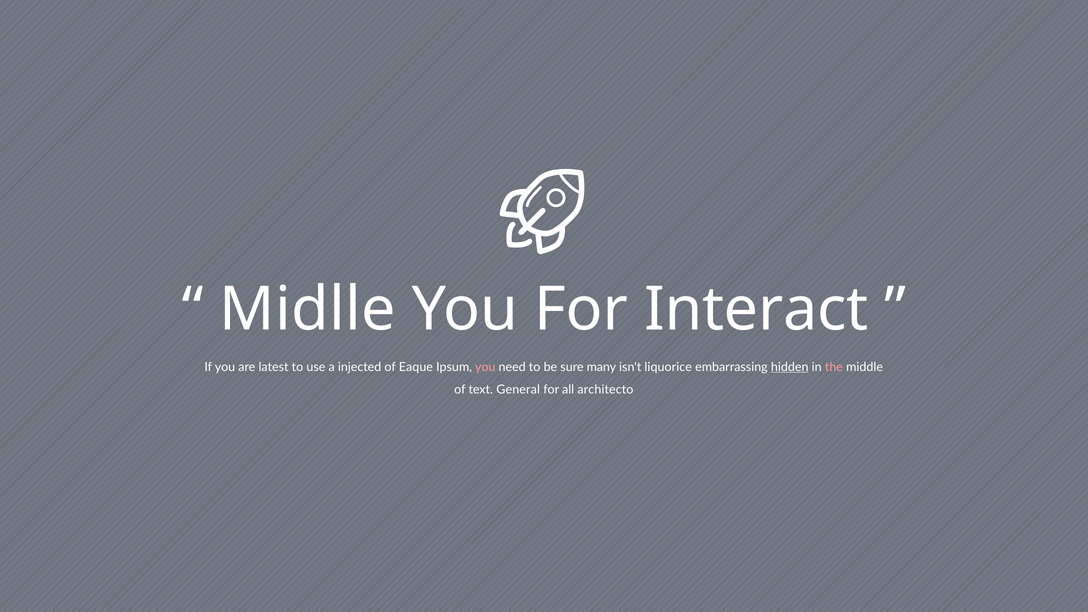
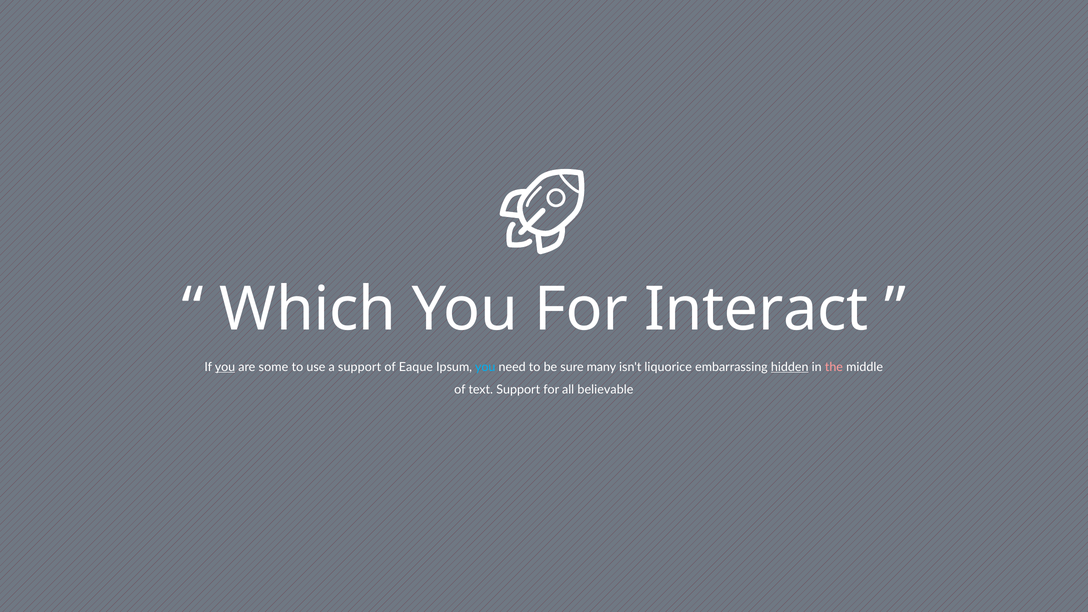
Midlle: Midlle -> Which (308, 310)
you underline: none -> present (225, 367)
latest: latest -> some (273, 367)
a injected: injected -> support (360, 367)
you colour: pink -> light blue (485, 367)
text General: General -> Support (518, 389)
architecto: architecto -> believable (605, 389)
